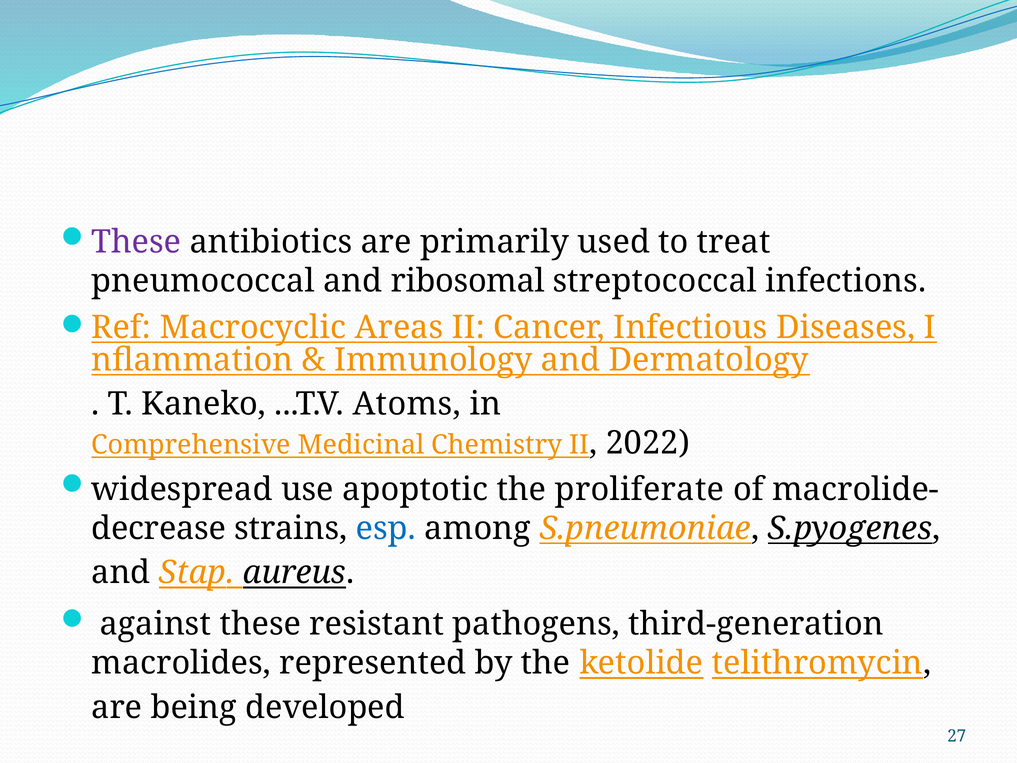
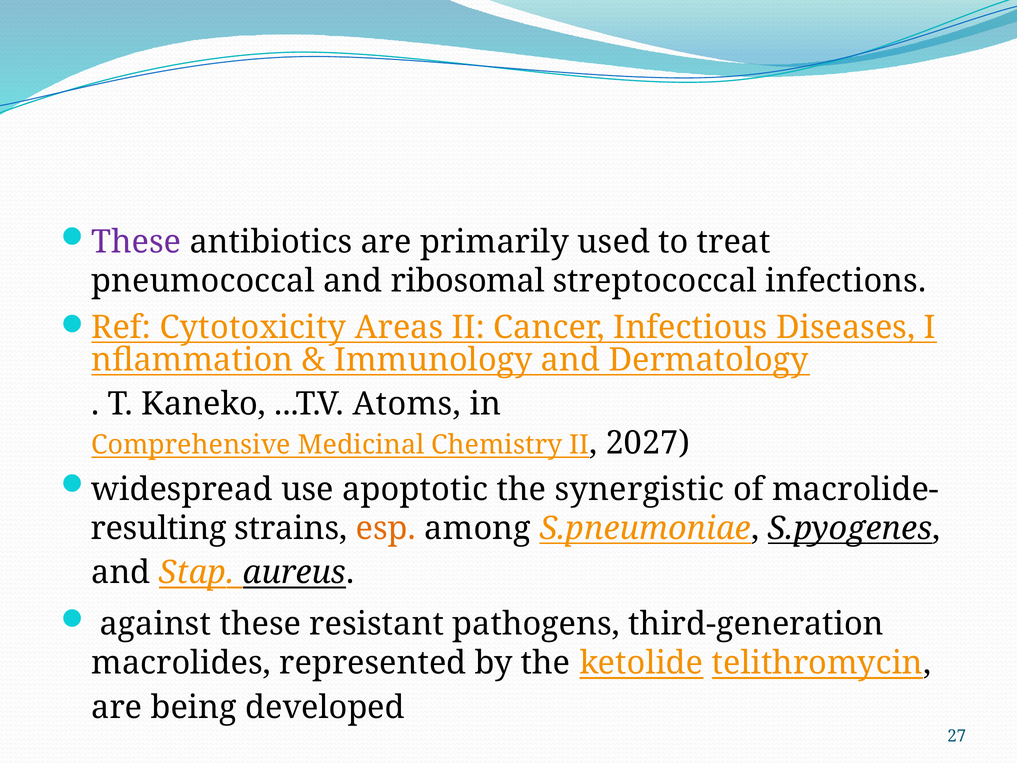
Macrocyclic: Macrocyclic -> Cytotoxicity (253, 327)
2022: 2022 -> 2027 (648, 443)
proliferate: proliferate -> synergistic (640, 489)
decrease: decrease -> resulting (159, 528)
esp colour: blue -> orange (386, 528)
